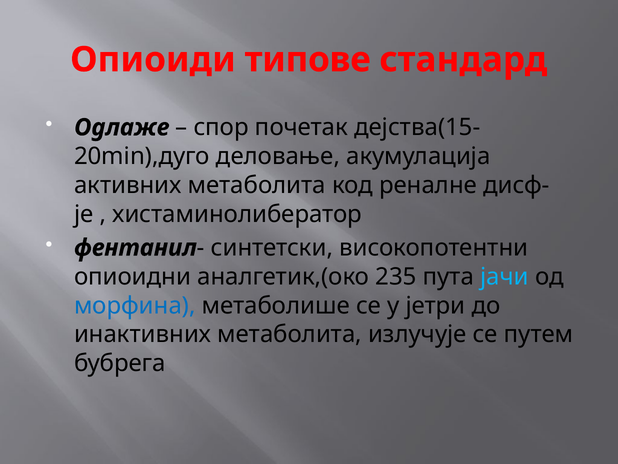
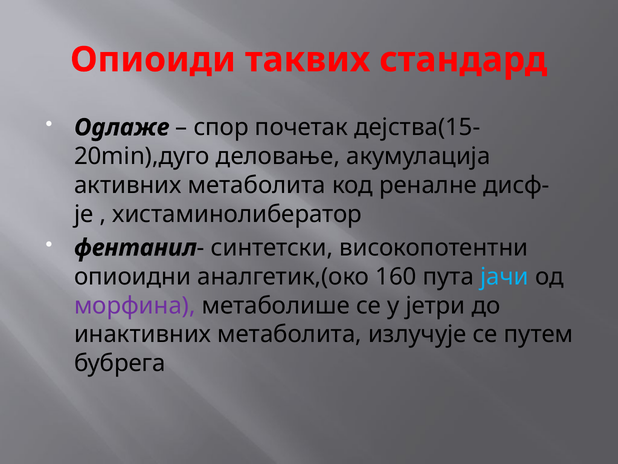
типове: типове -> таквих (308, 60)
235: 235 -> 160 (396, 276)
морфина colour: blue -> purple (135, 305)
